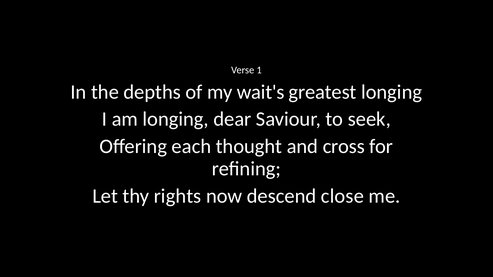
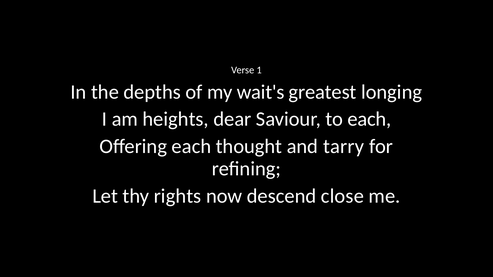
am longing: longing -> heights (176, 119)
to seek: seek -> each (369, 119)
cross: cross -> tarry (344, 147)
